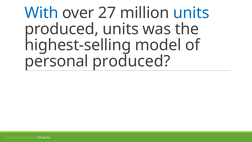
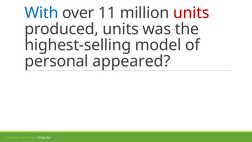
27: 27 -> 11 (107, 13)
units colour: blue -> red (191, 13)
personal produced: produced -> appeared (131, 61)
